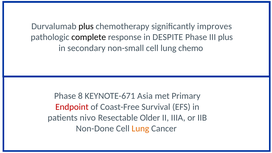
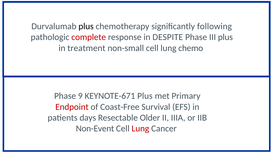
improves: improves -> following (214, 26)
complete colour: black -> red (89, 37)
secondary: secondary -> treatment (86, 48)
8: 8 -> 9 (80, 96)
KEYNOTE-671 Asia: Asia -> Plus (145, 96)
nivo: nivo -> days (88, 118)
Non-Done: Non-Done -> Non-Event (95, 129)
Lung colour: orange -> red (140, 129)
